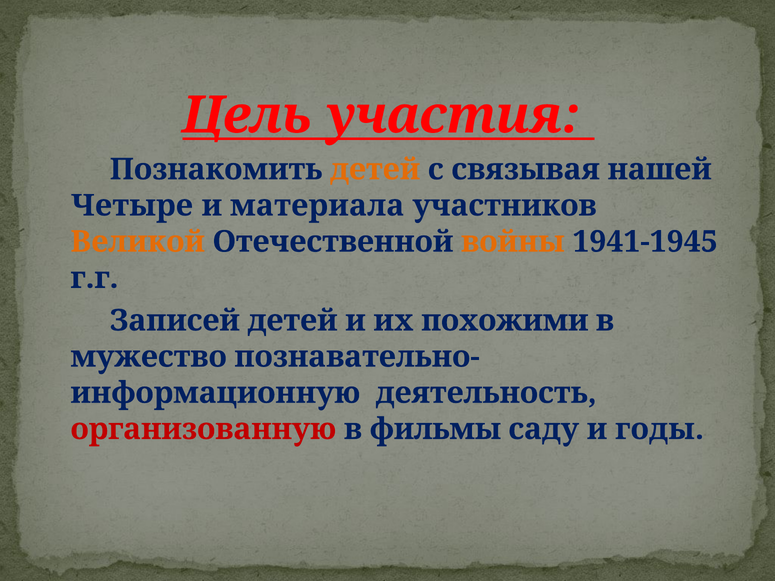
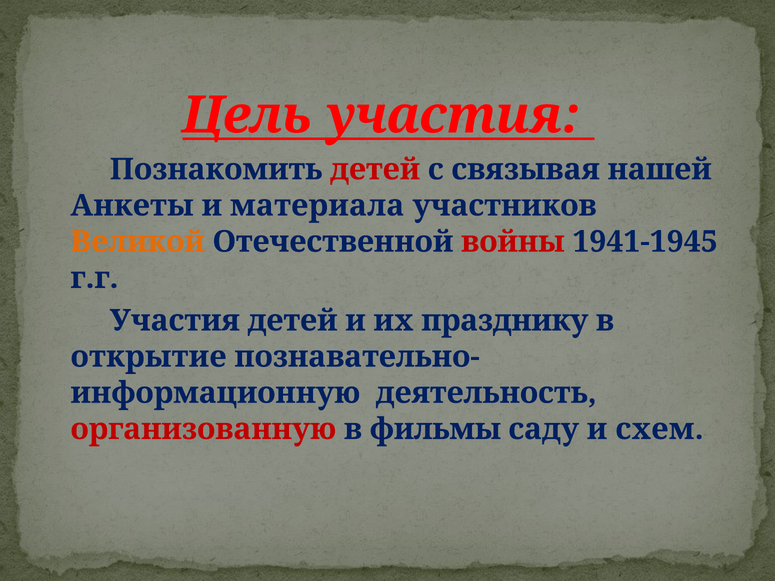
детей colour: orange -> red (375, 169)
Четыре: Четыре -> Анкеты (132, 206)
войны colour: orange -> red (513, 242)
Записей: Записей -> Участия (175, 321)
похожими: похожими -> празднику (505, 321)
мужество: мужество -> открытие (148, 357)
годы: годы -> схем (660, 429)
